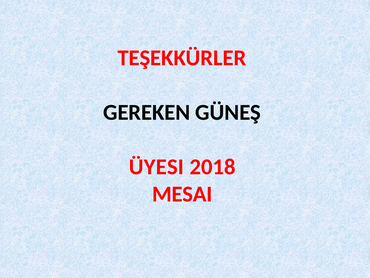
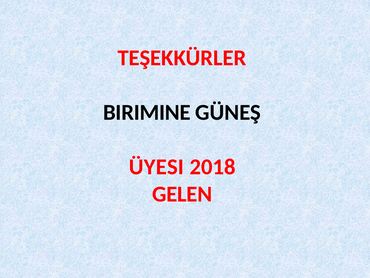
GEREKEN: GEREKEN -> BIRIMINE (147, 112)
MESAI: MESAI -> GELEN (182, 194)
